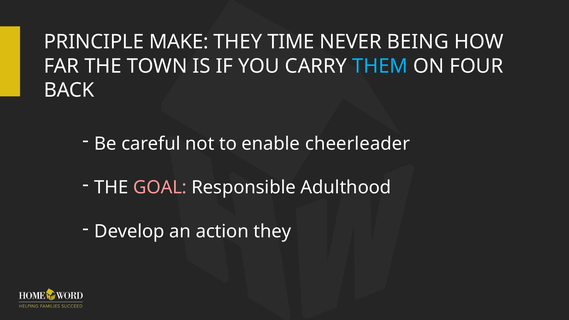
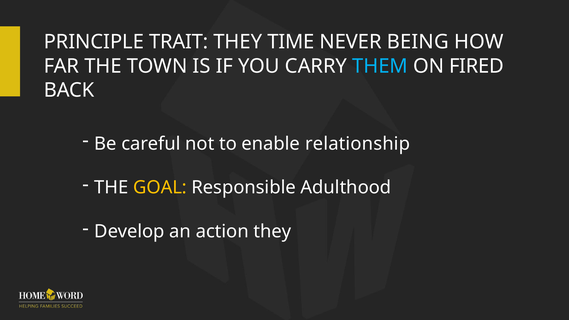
MAKE: MAKE -> TRAIT (179, 42)
FOUR: FOUR -> FIRED (477, 66)
cheerleader: cheerleader -> relationship (358, 144)
GOAL colour: pink -> yellow (160, 188)
